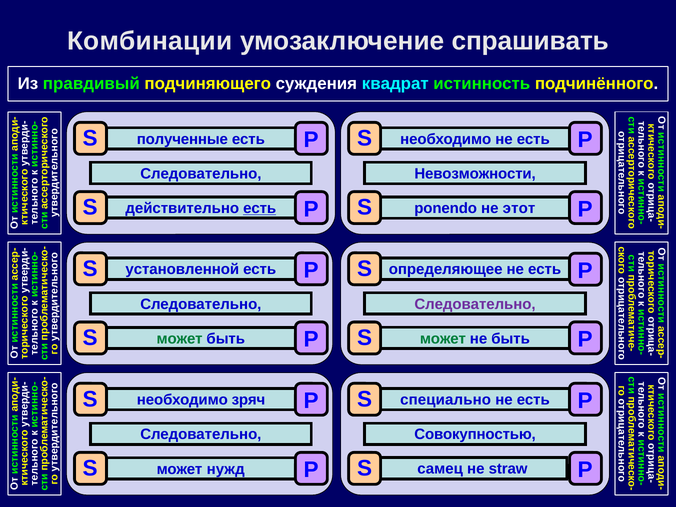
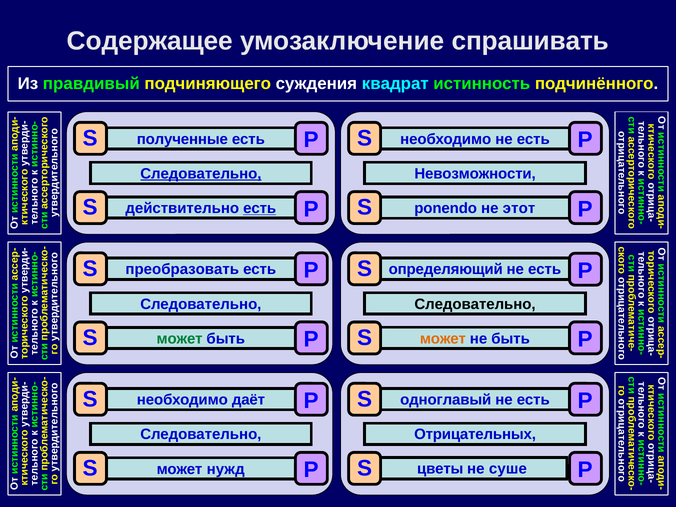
Комбинации: Комбинации -> Содержащее (150, 41)
Следовательно underline: none -> present (201, 174)
установленной: установленной -> преобразовать (182, 269)
определяющее: определяющее -> определяющий (446, 269)
Следовательно colour: purple -> black (475, 304)
может colour: green -> orange (443, 339)
зряч: зряч -> даёт (248, 400)
специально: специально -> одноглавый (446, 400)
Совокупностью: Совокупностью -> Отрицательных (475, 435)
самец: самец -> цветы (440, 469)
straw: straw -> суше (508, 469)
